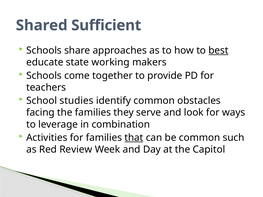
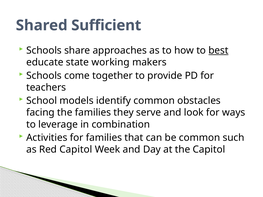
studies: studies -> models (77, 101)
that underline: present -> none (134, 138)
Red Review: Review -> Capitol (76, 150)
